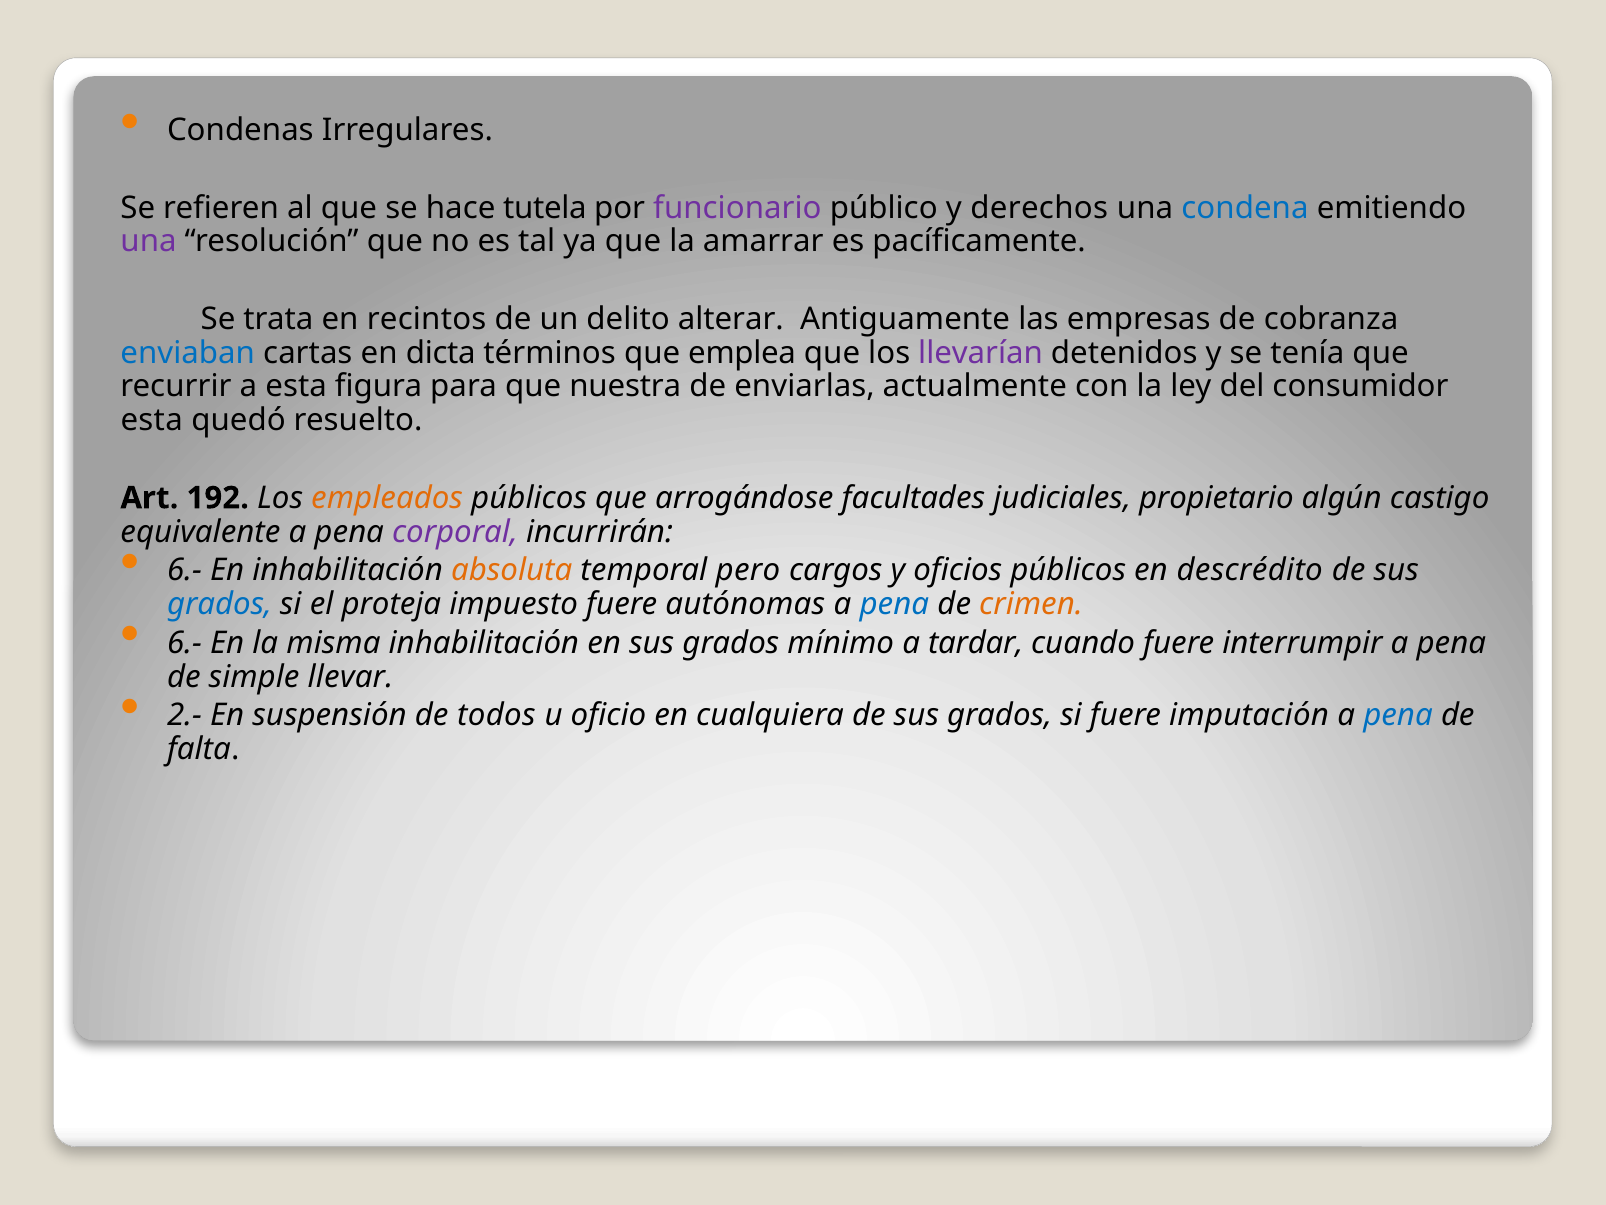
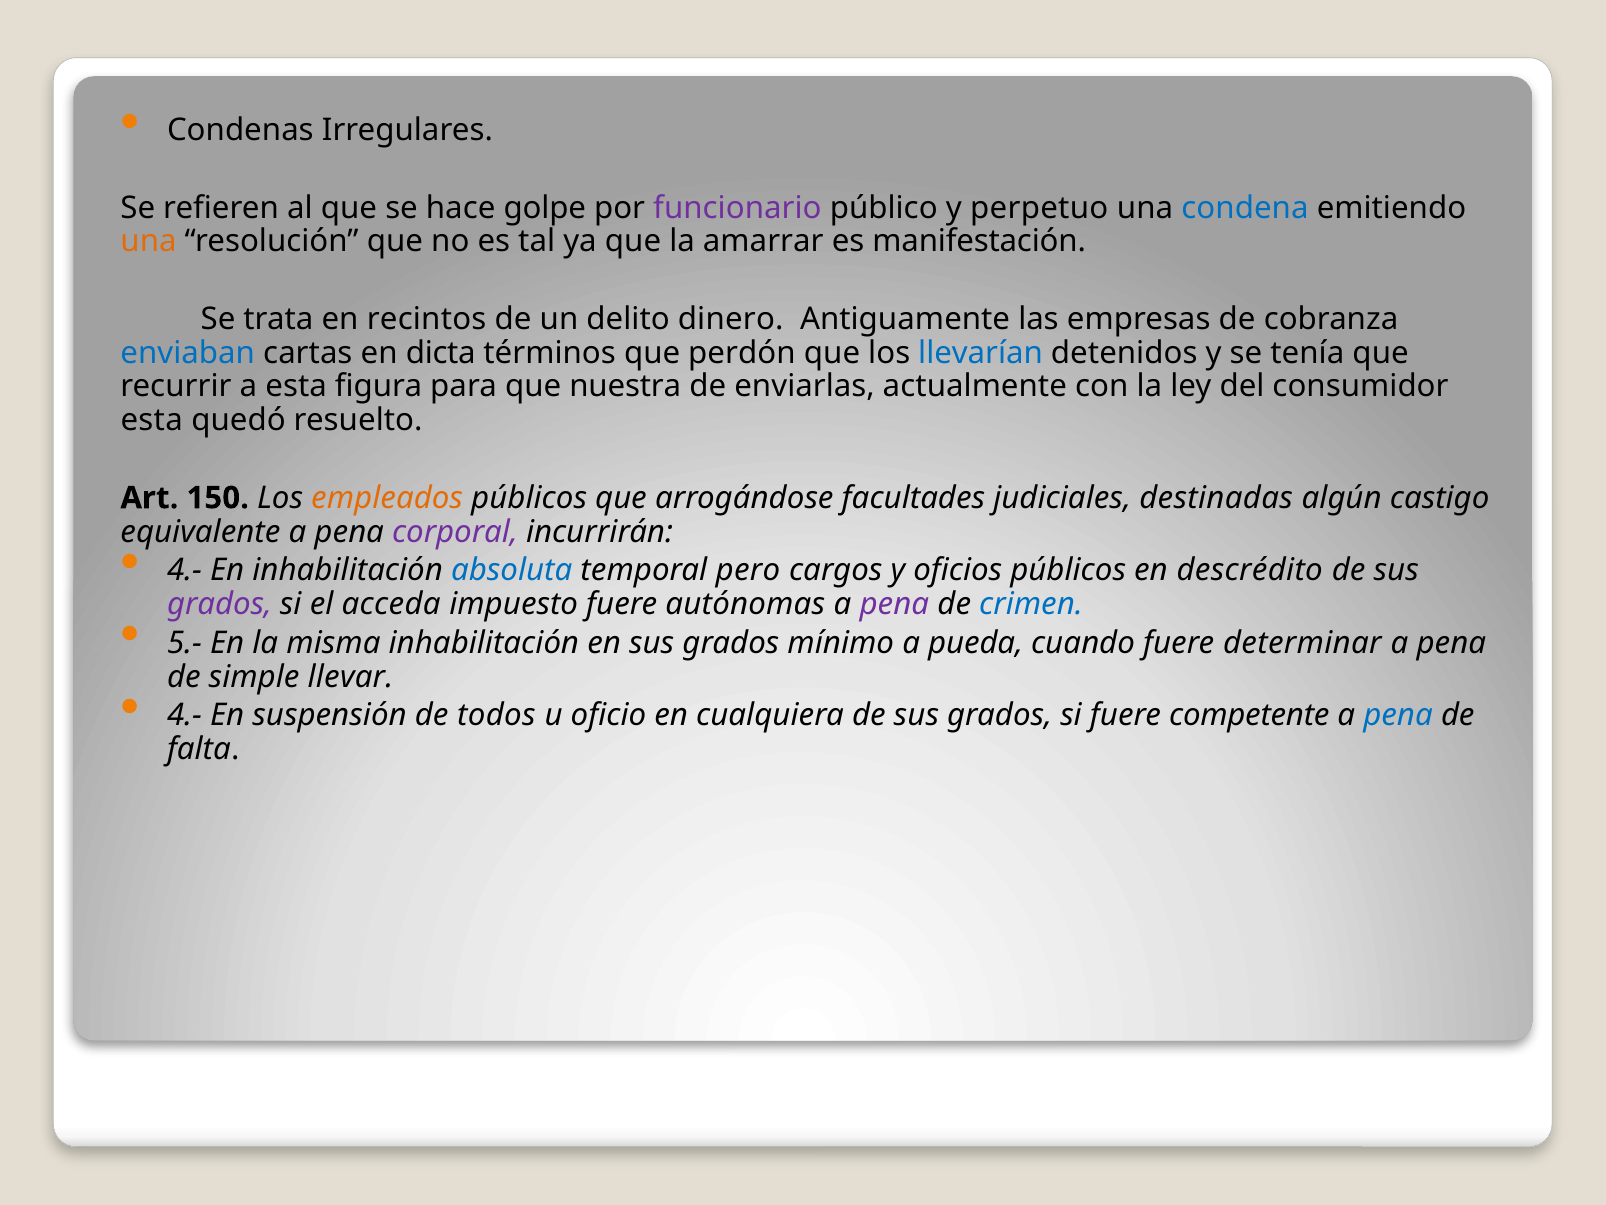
tutela: tutela -> golpe (545, 208)
derechos: derechos -> perpetuo (1039, 208)
una colour: purple -> orange (149, 241)
pacíficamente: pacíficamente -> manifestación (979, 241)
alterar: alterar -> dinero (731, 319)
emplea: emplea -> perdón (742, 353)
llevarían colour: purple -> blue (981, 353)
192: 192 -> 150 (218, 498)
propietario: propietario -> destinadas (1216, 498)
6.-: 6.- -> 4.- (185, 570)
absoluta colour: orange -> blue (512, 570)
grados colour: blue -> purple (219, 604)
proteja: proteja -> acceda (391, 604)
pena colour: blue -> purple (894, 604)
crimen colour: orange -> blue (1031, 604)
6.-: 6.- -> 5.- (185, 643)
tardar: tardar -> pueda (976, 643)
interrumpir: interrumpir -> determinar (1302, 643)
2.-: 2.- -> 4.- (185, 715)
imputación: imputación -> competente (1249, 715)
